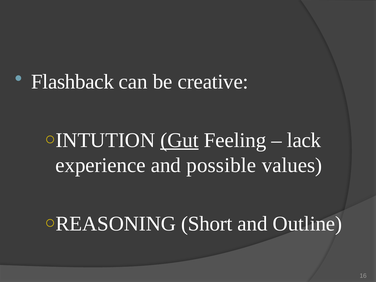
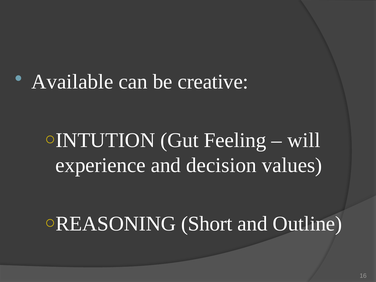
Flashback: Flashback -> Available (72, 82)
Gut underline: present -> none (179, 140)
lack: lack -> will (304, 140)
possible: possible -> decision (221, 165)
